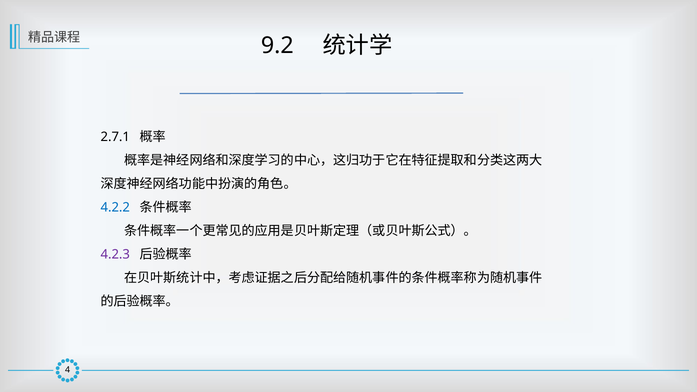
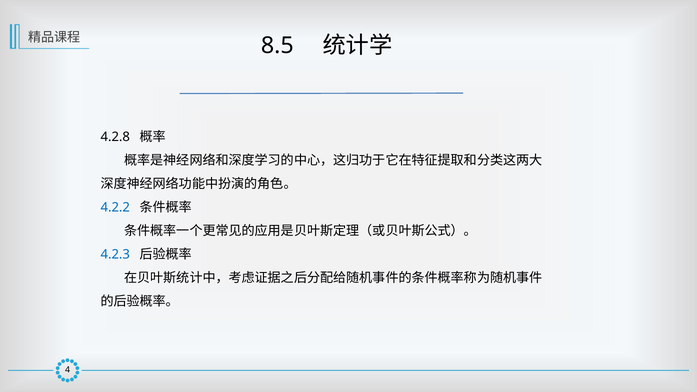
9.2: 9.2 -> 8.5 (277, 45)
2.7.1: 2.7.1 -> 4.2.8 (115, 137)
4.2.3 colour: purple -> blue (115, 255)
